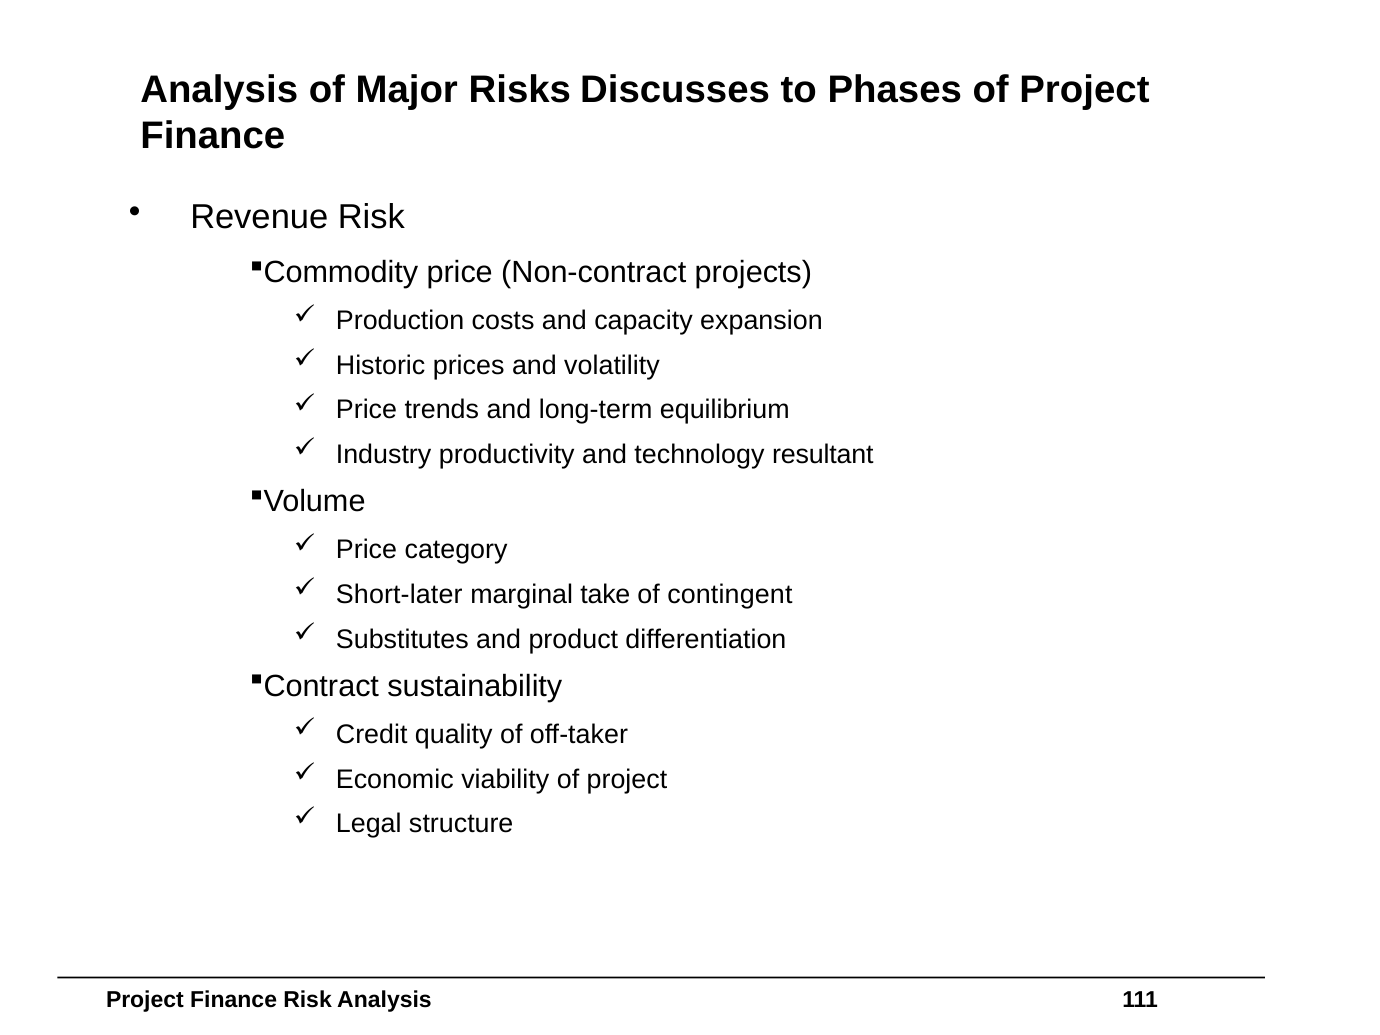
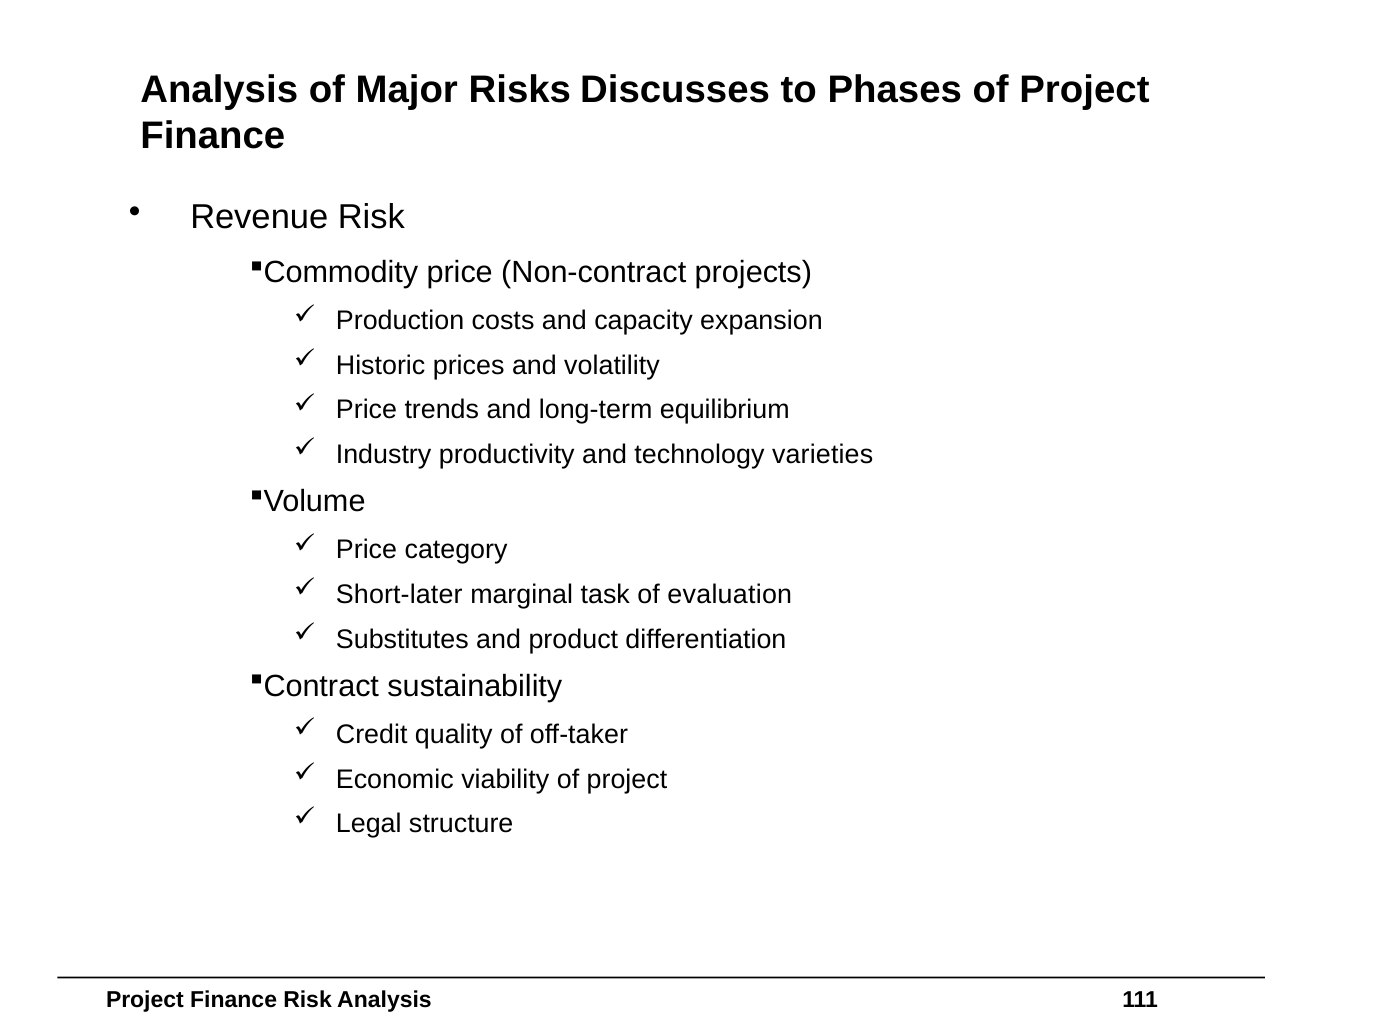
resultant: resultant -> varieties (823, 455)
take: take -> task (605, 595)
contingent: contingent -> evaluation (730, 595)
